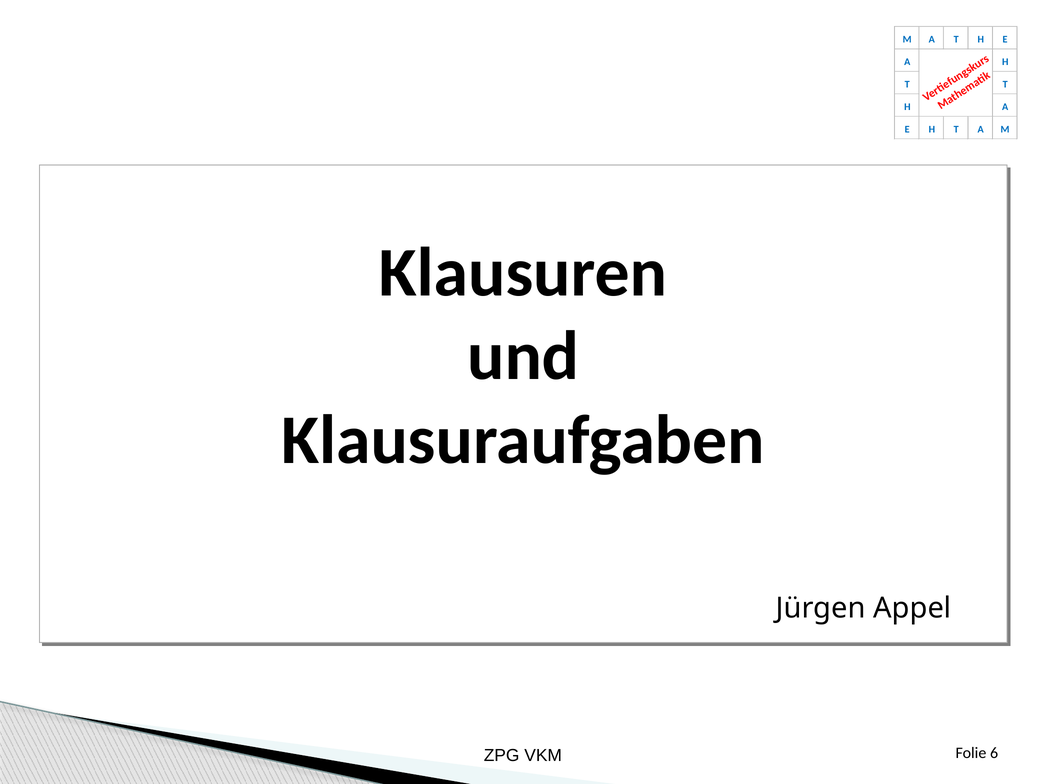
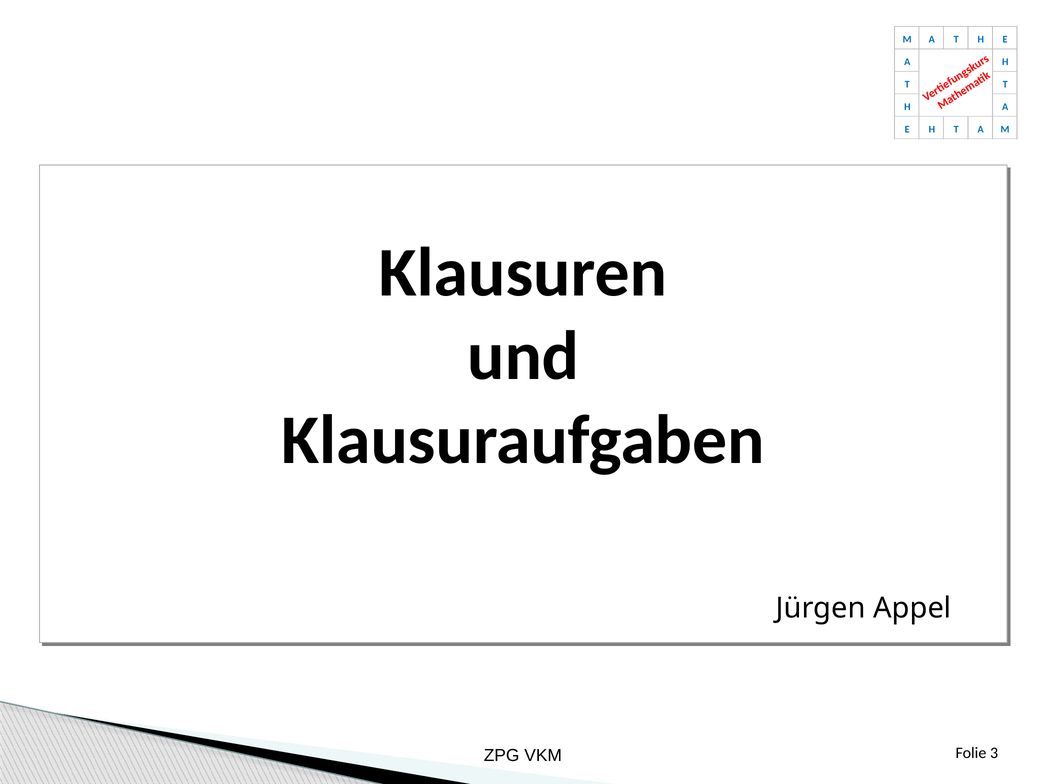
6: 6 -> 3 (994, 753)
